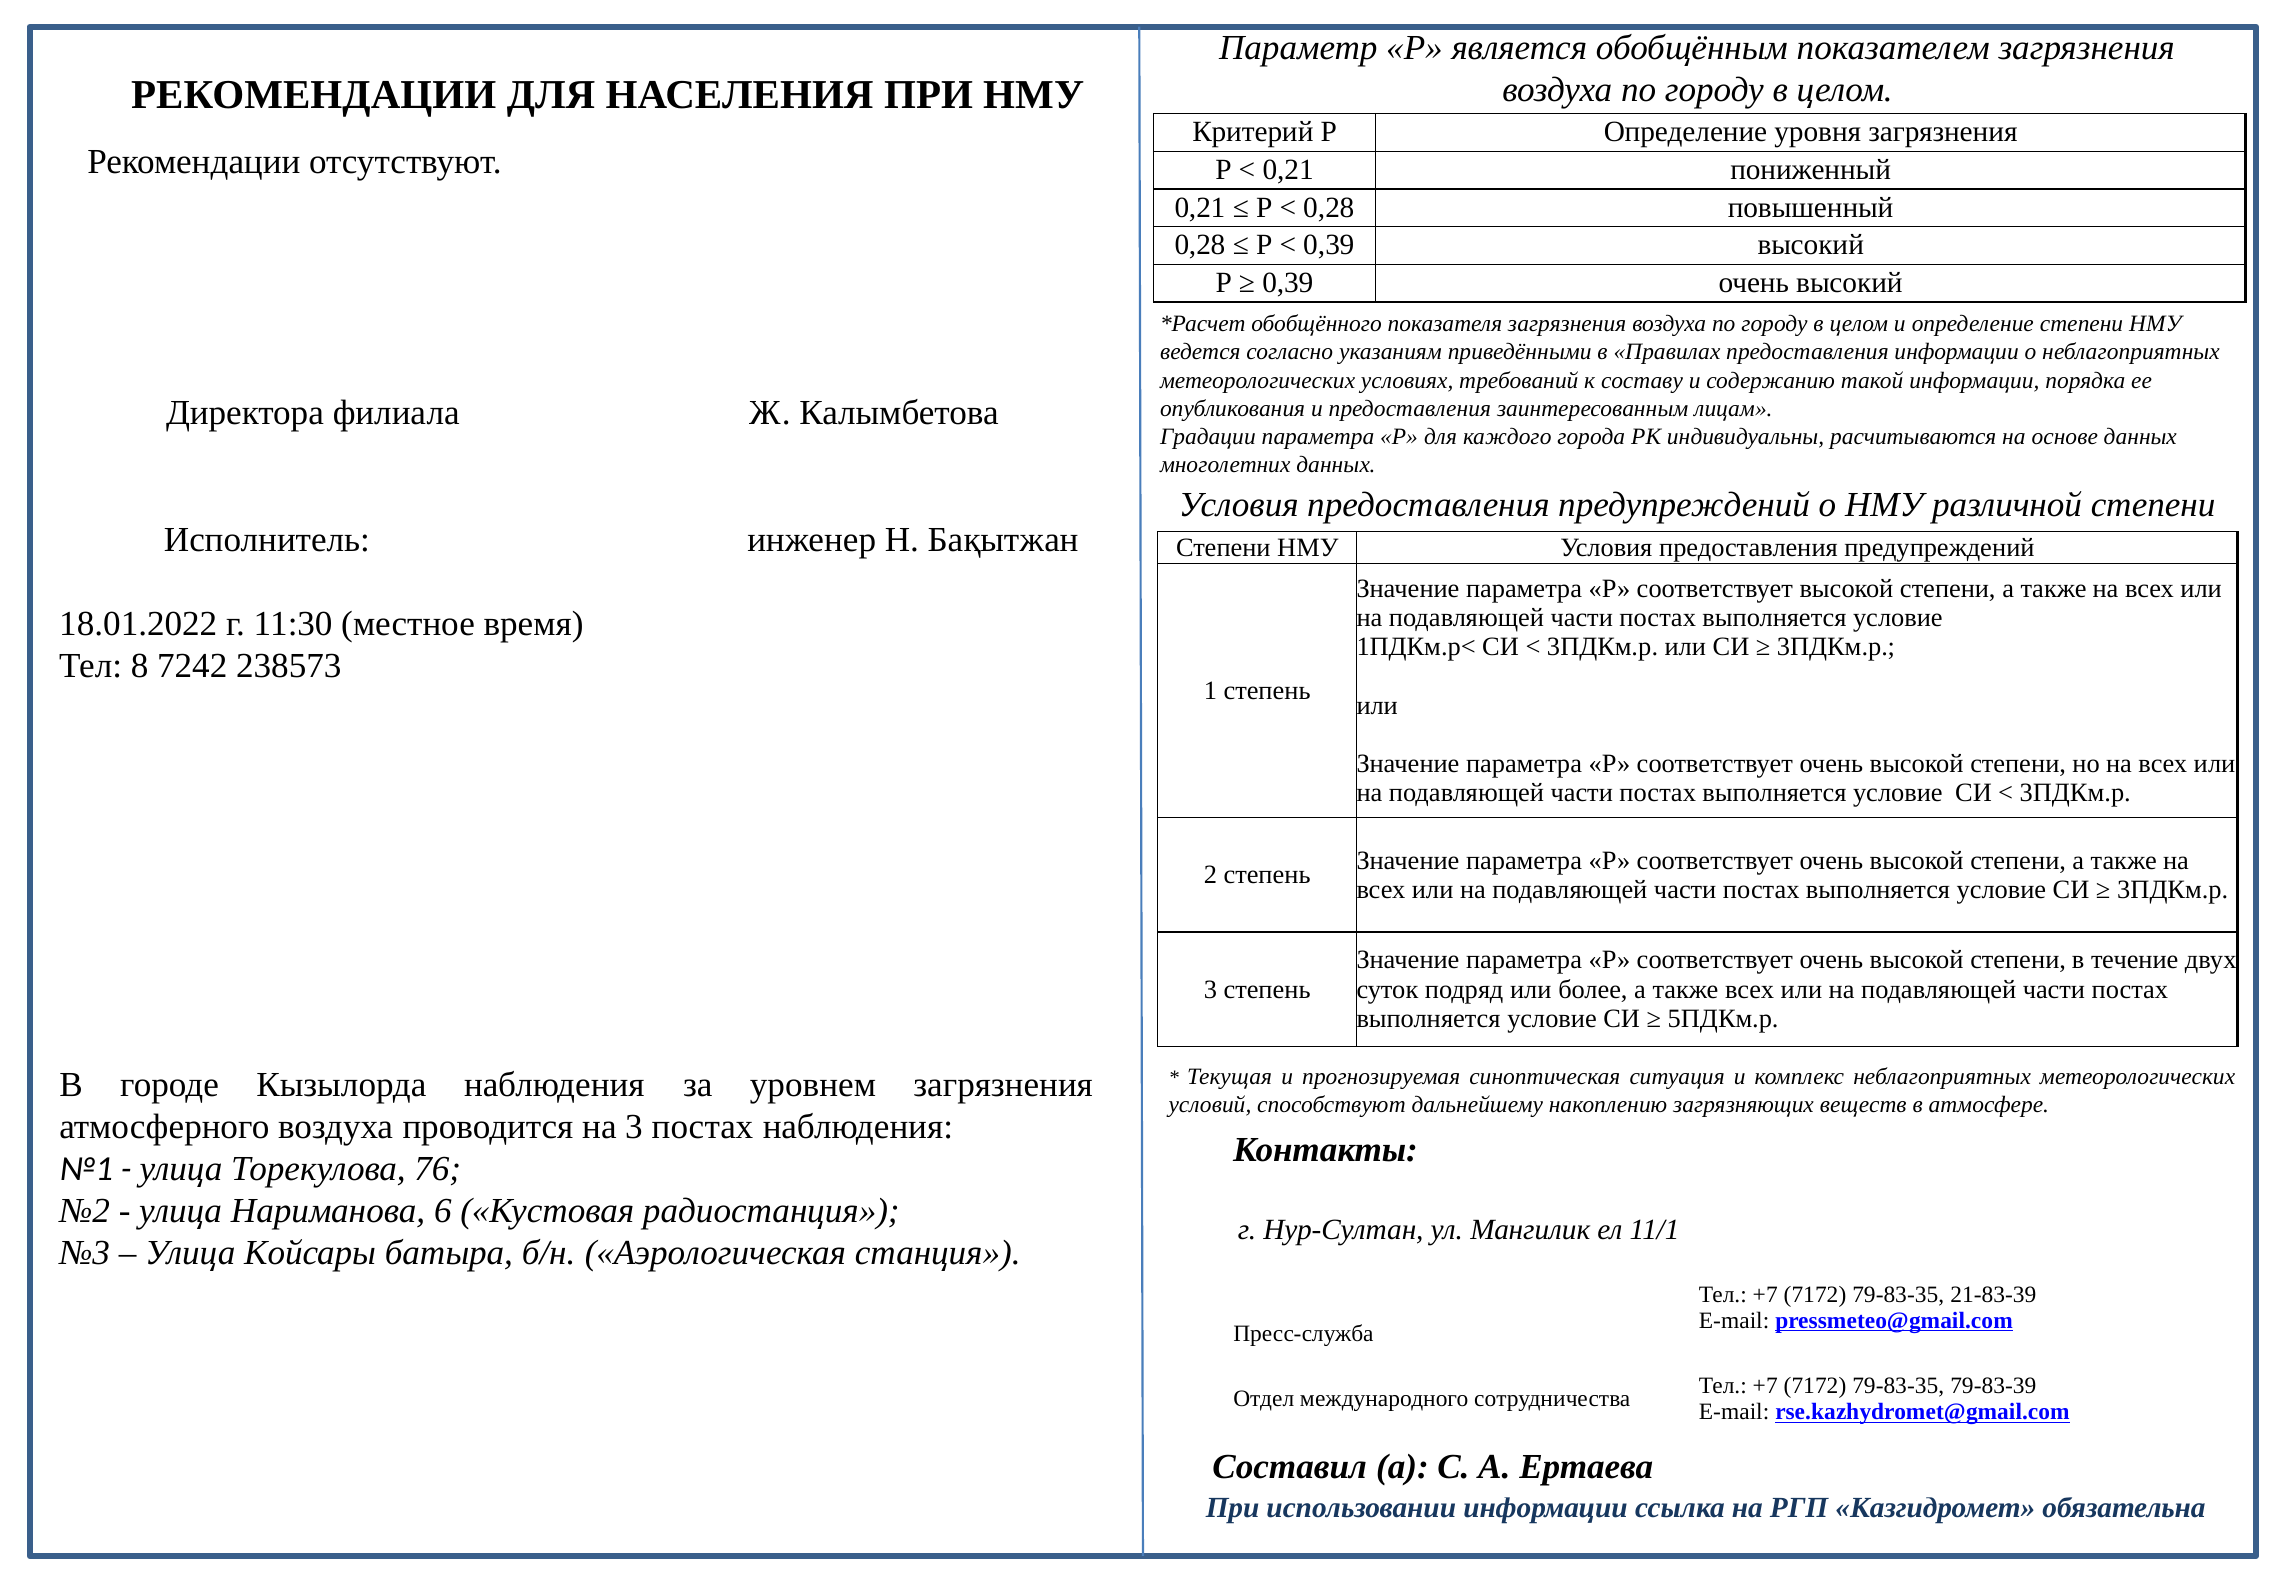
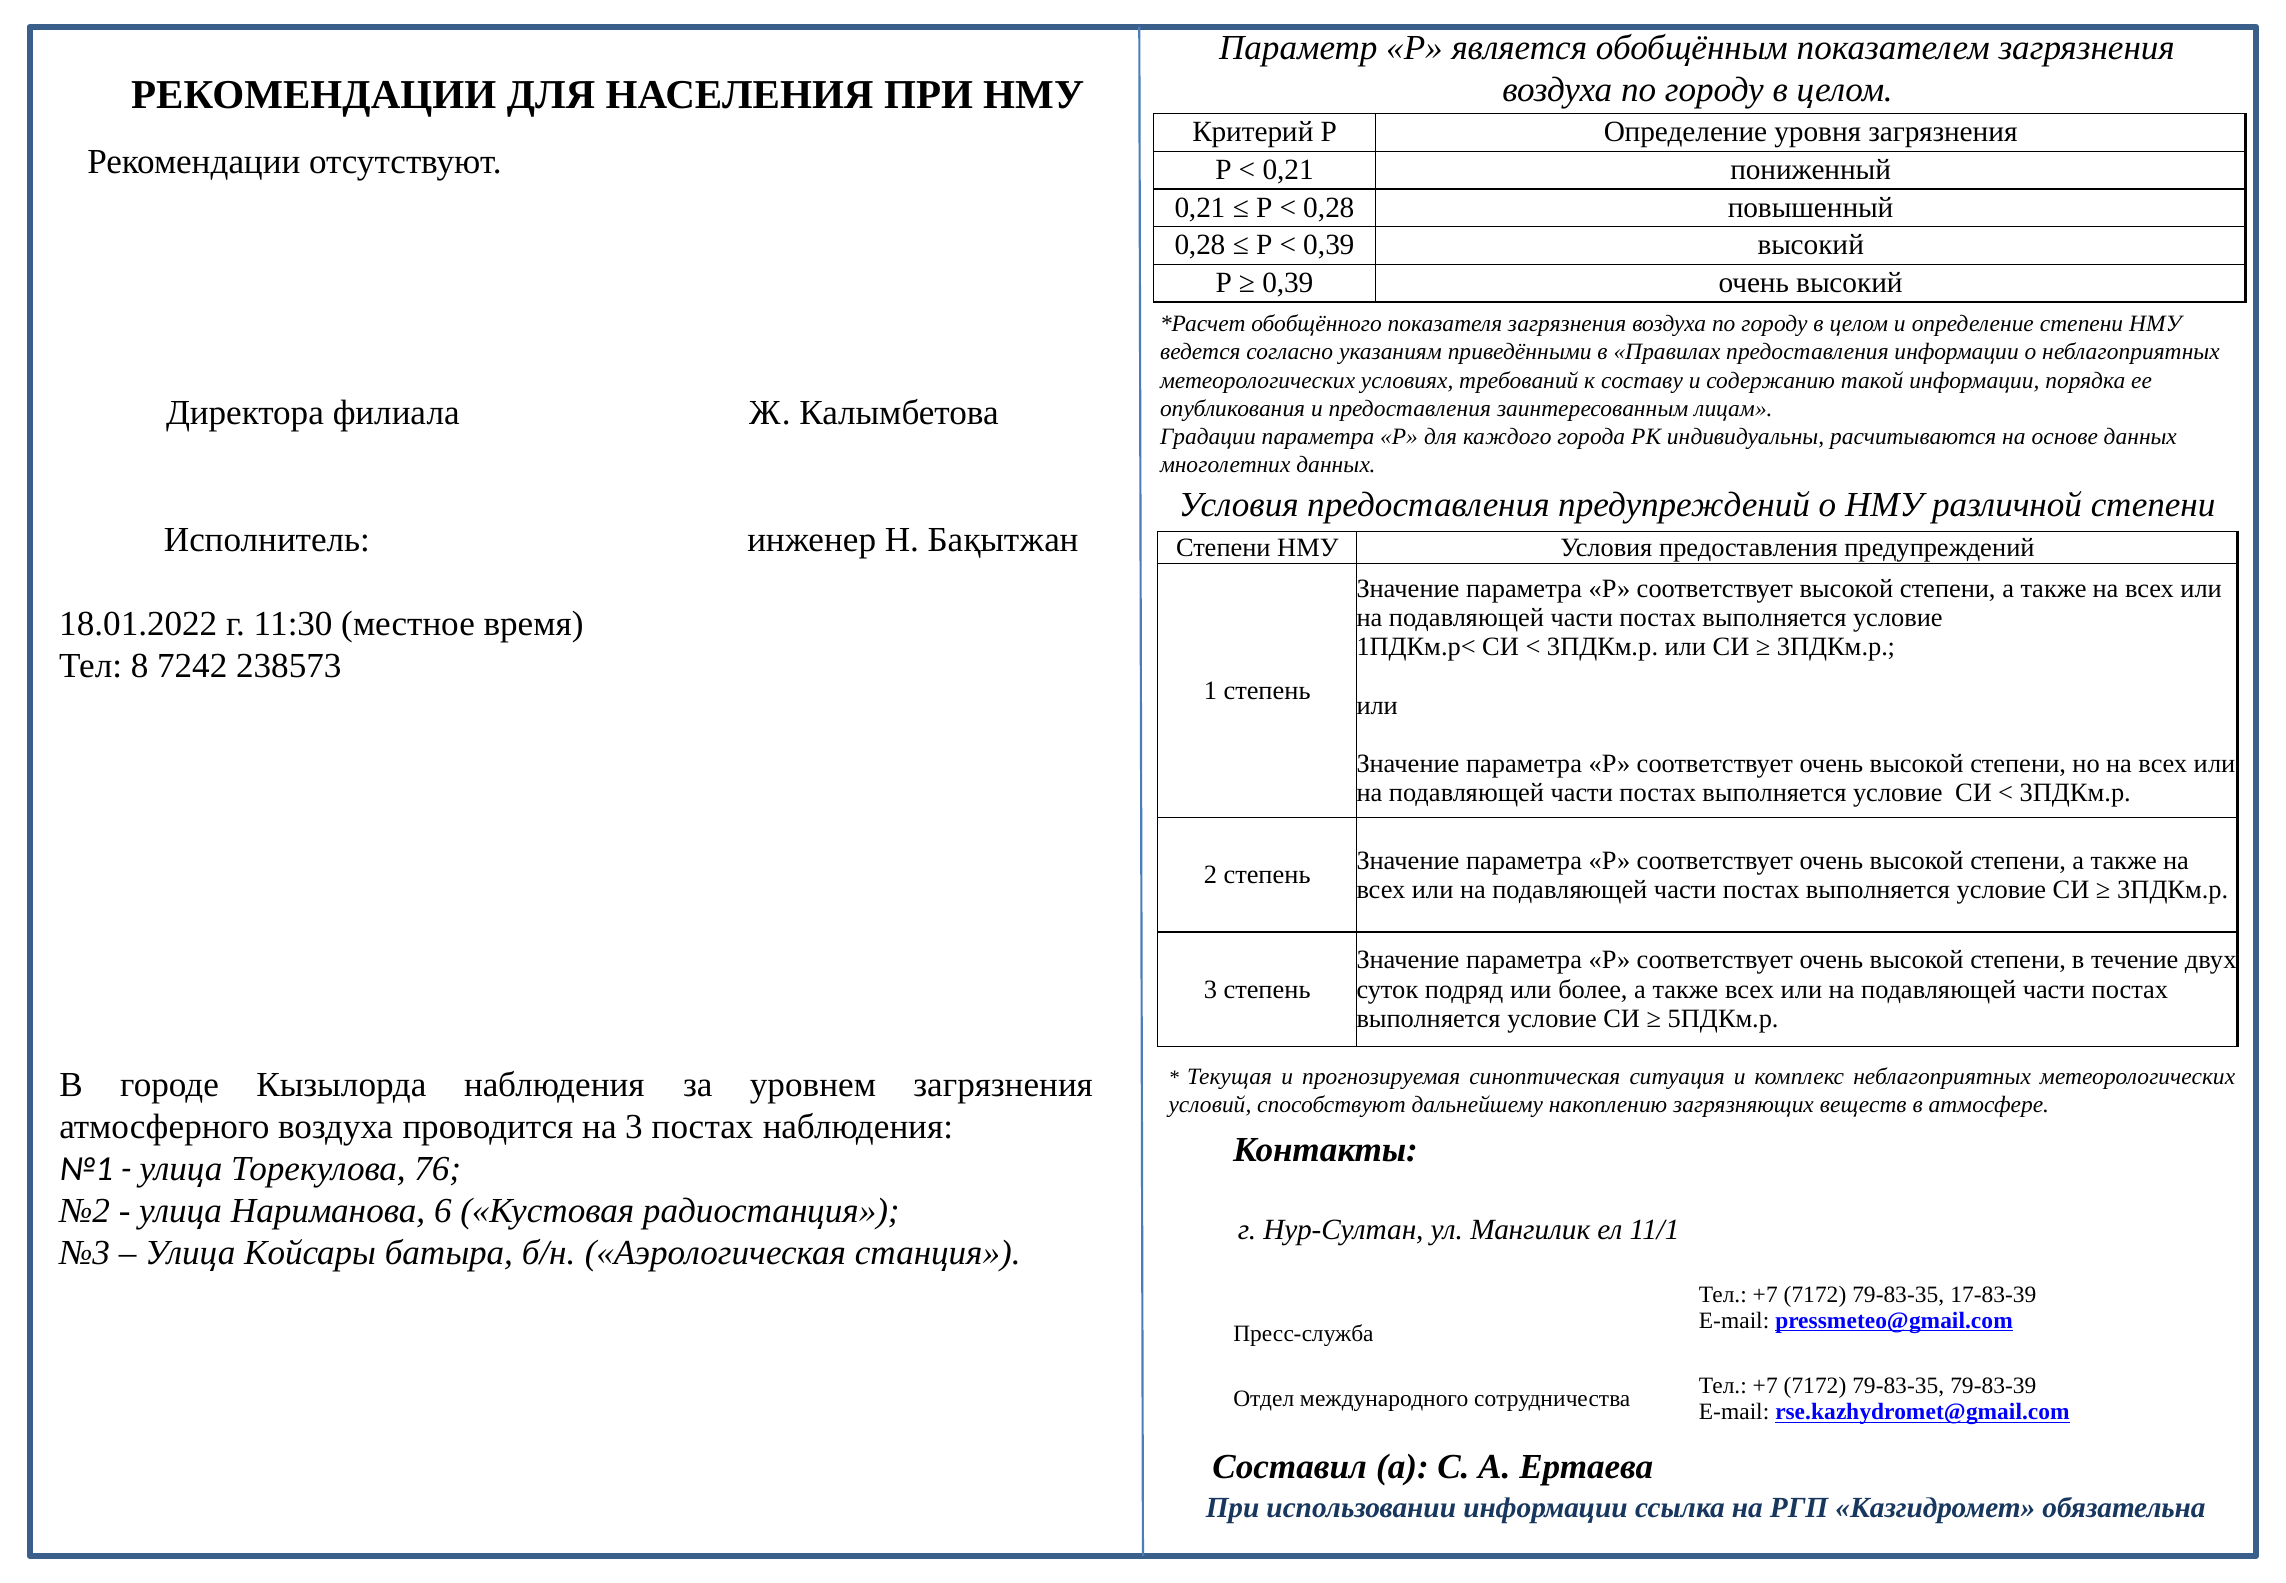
21-83-39: 21-83-39 -> 17-83-39 (1993, 1294)
